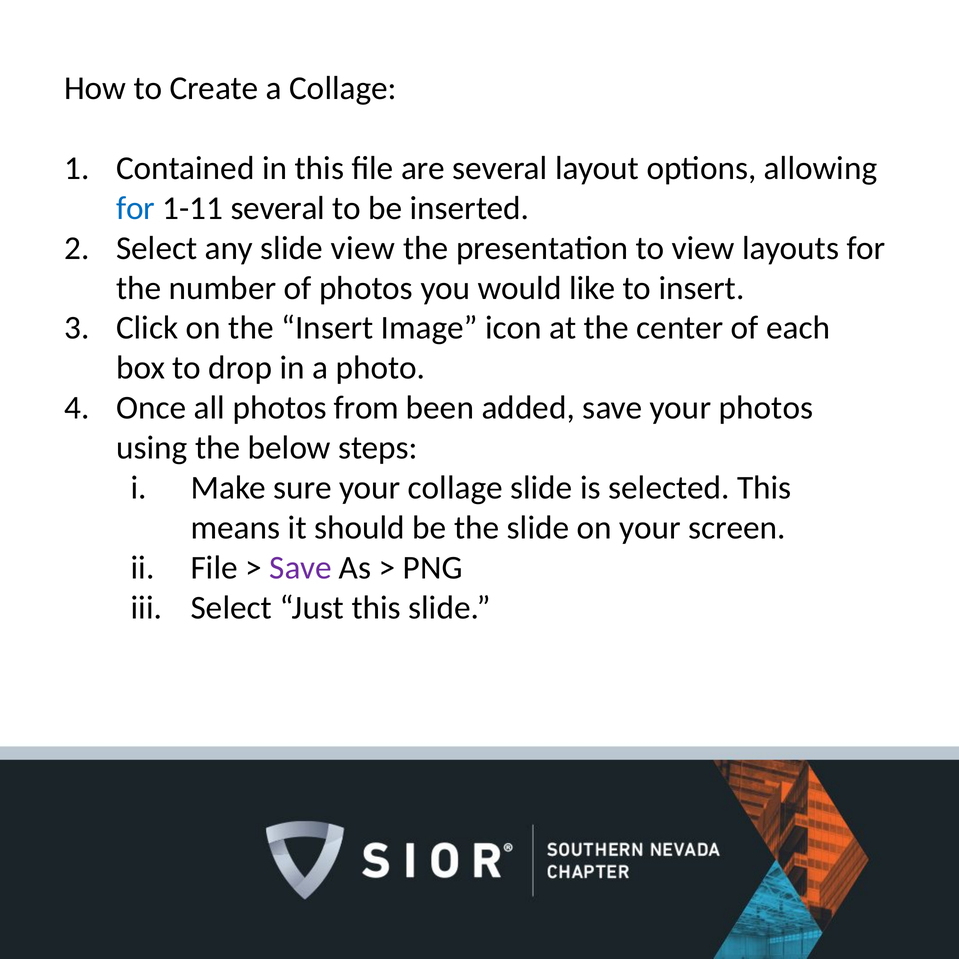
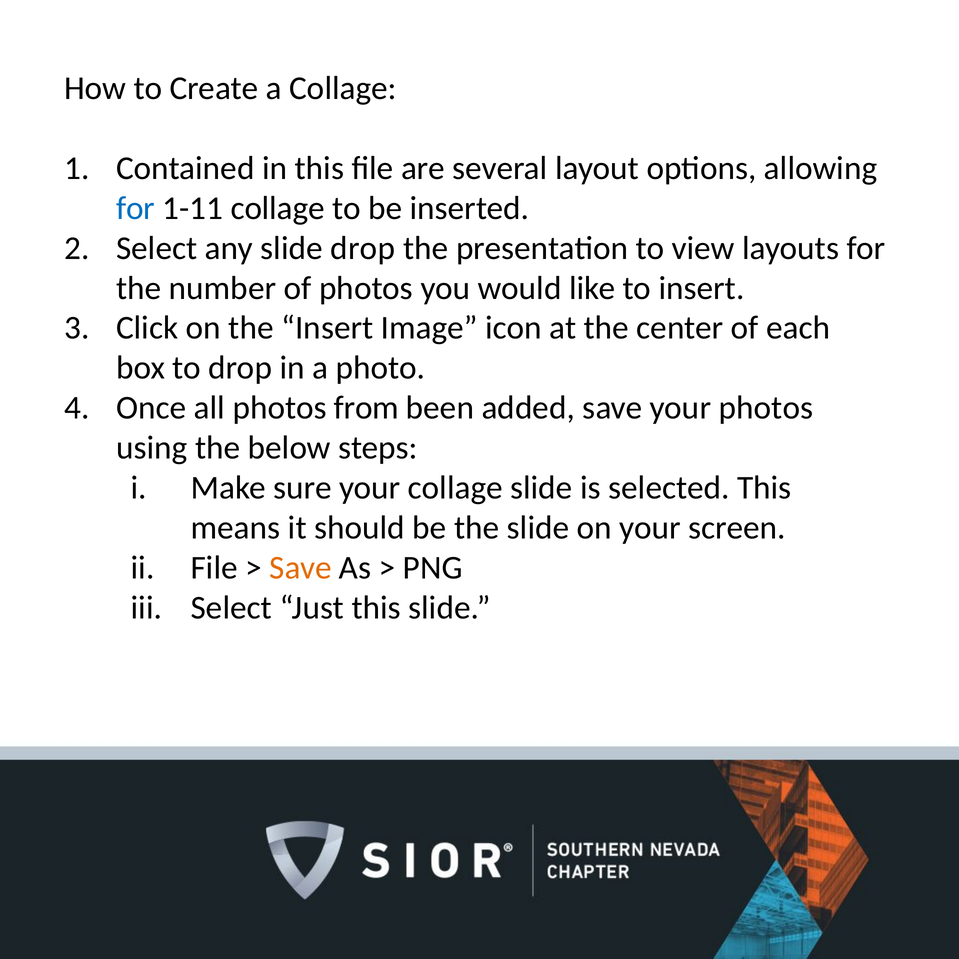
1-11 several: several -> collage (278, 208)
slide view: view -> drop (363, 248)
Save colour: purple -> orange (301, 568)
